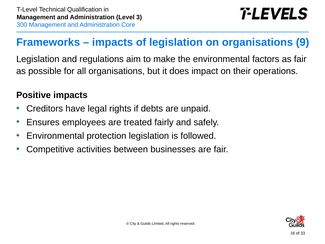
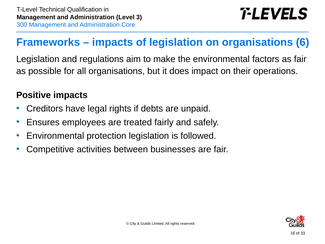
9: 9 -> 6 (303, 42)
